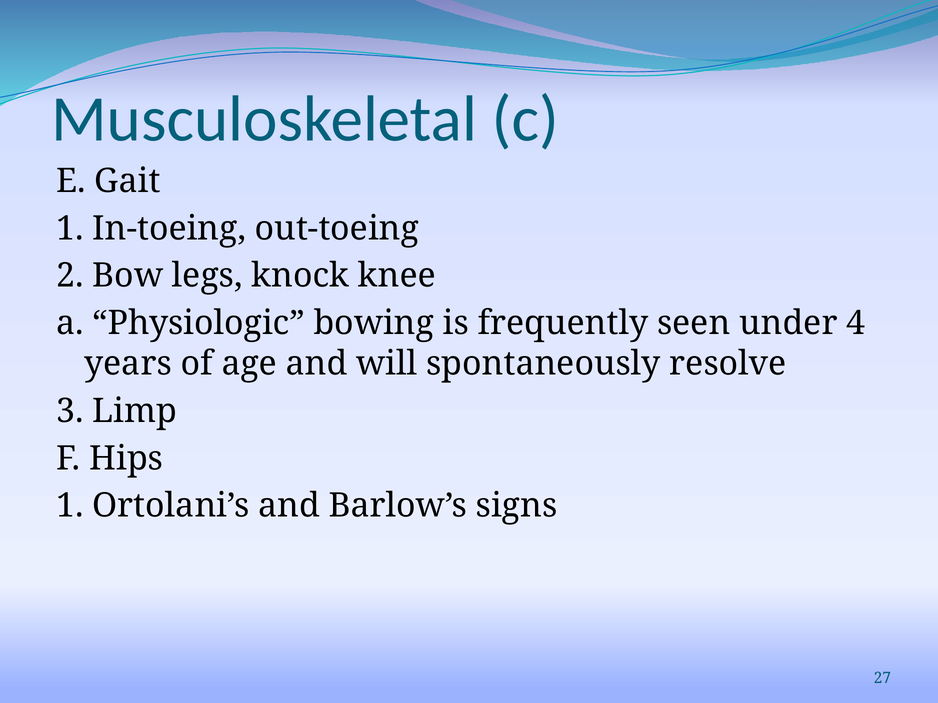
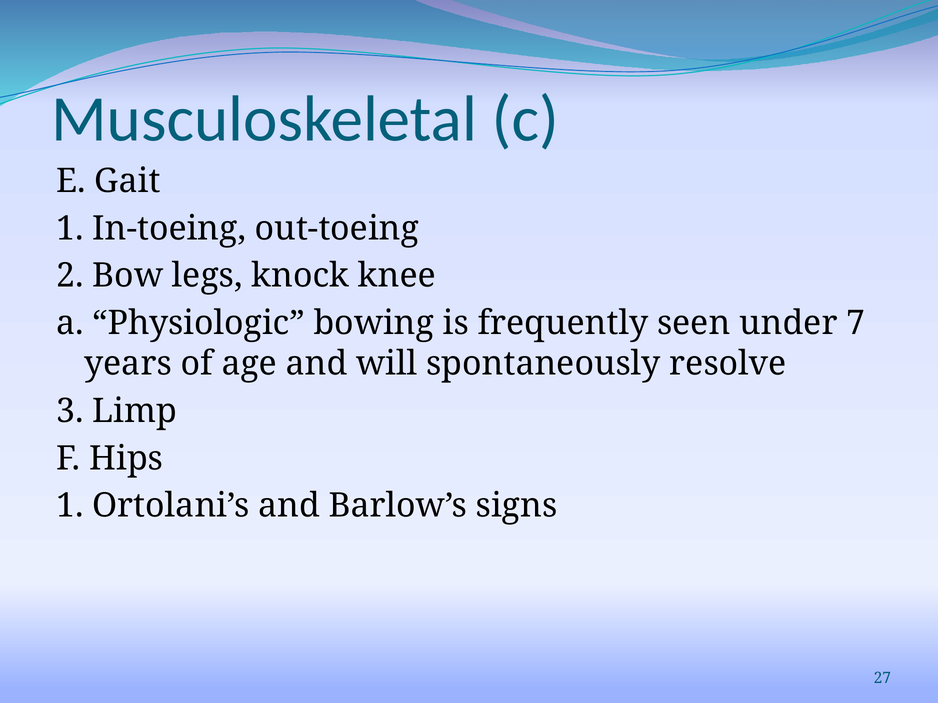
4: 4 -> 7 (856, 323)
